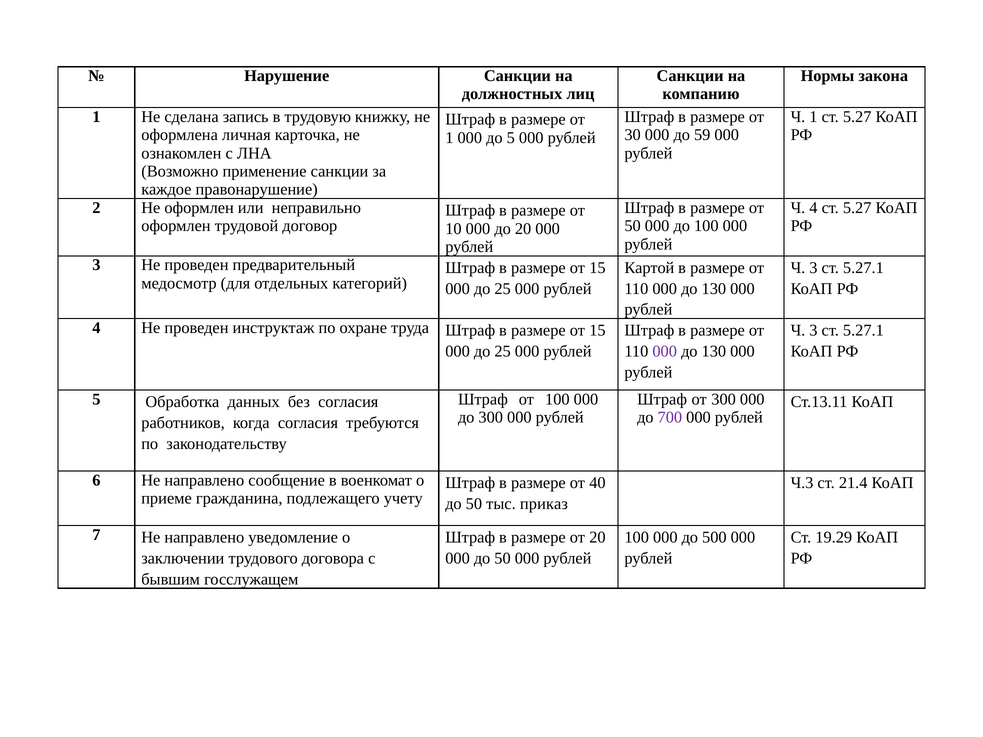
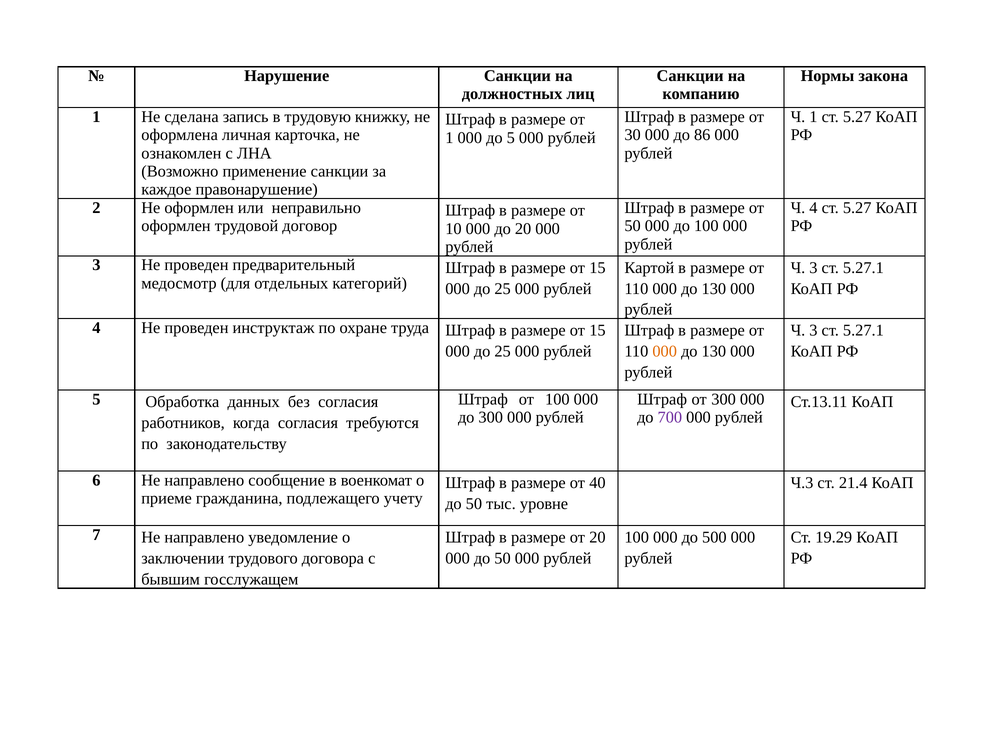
59: 59 -> 86 (702, 135)
000 colour: purple -> orange (665, 351)
приказ: приказ -> уровне (544, 504)
